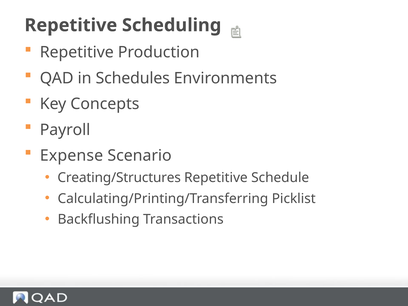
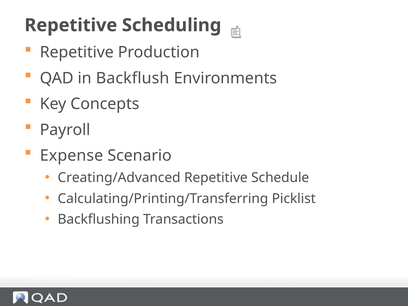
Schedules: Schedules -> Backflush (133, 78)
Creating/Structures: Creating/Structures -> Creating/Advanced (119, 178)
